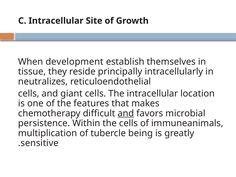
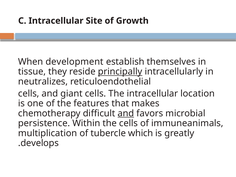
principally underline: none -> present (120, 72)
being: being -> which (141, 133)
sensitive: sensitive -> develops (40, 143)
